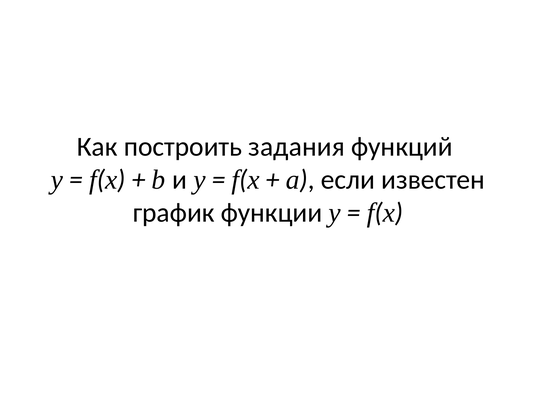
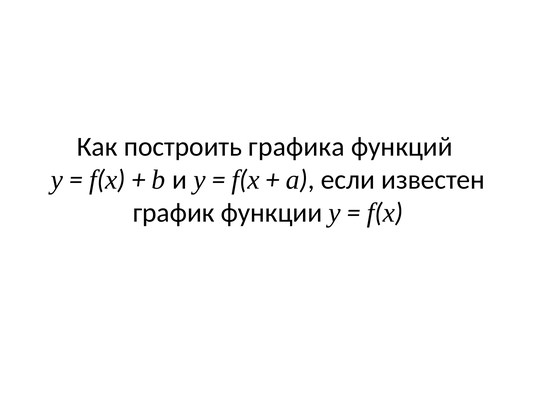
задания: задания -> графика (297, 147)
